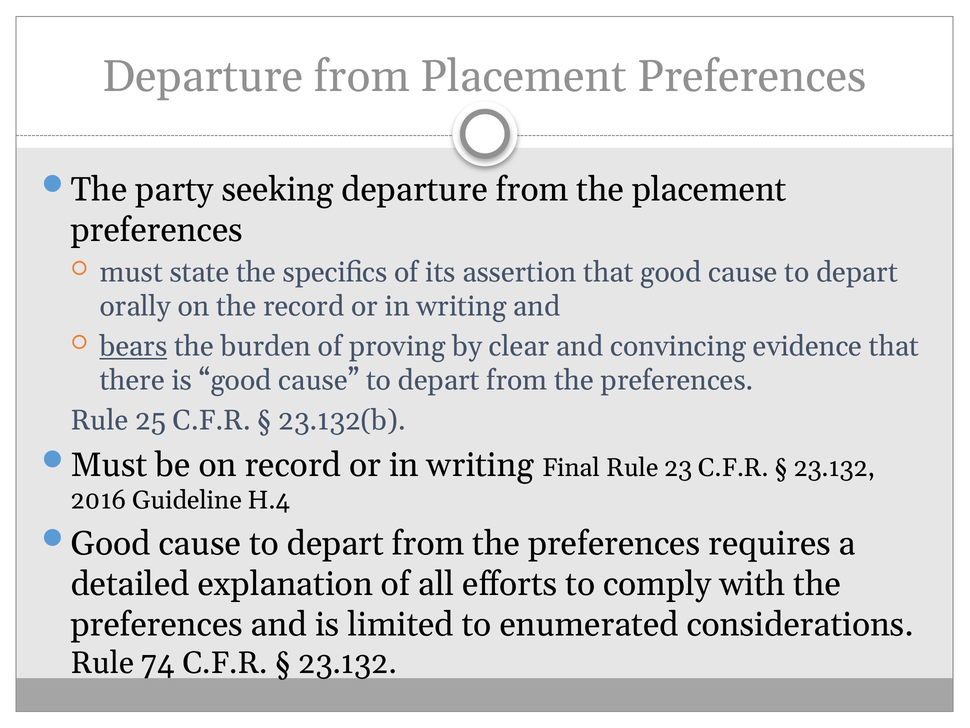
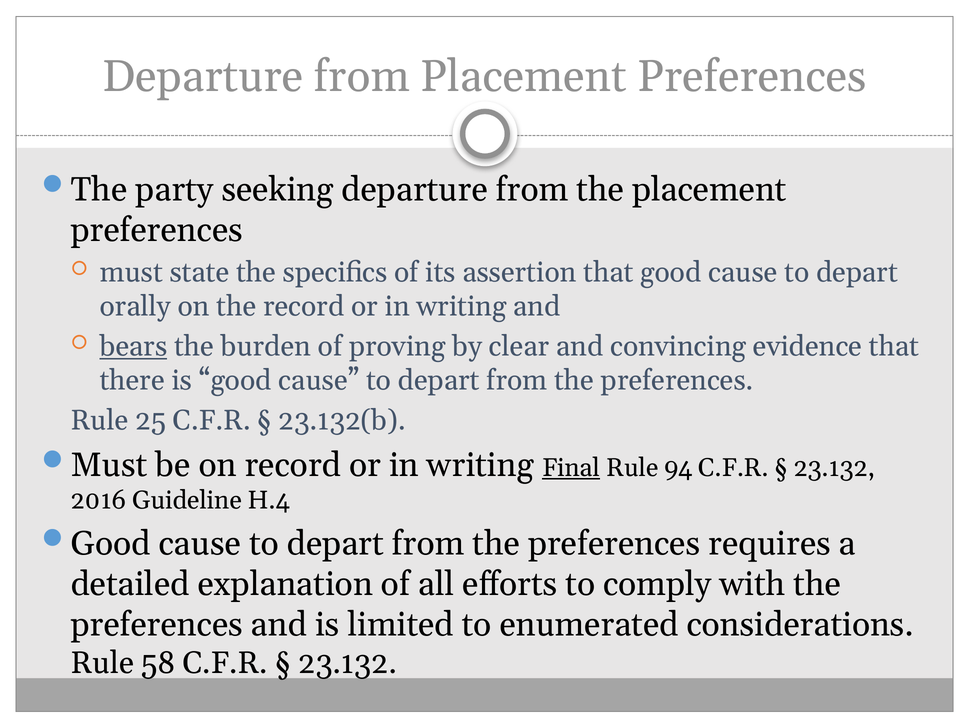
Final underline: none -> present (571, 468)
23: 23 -> 94 (679, 468)
74: 74 -> 58 (158, 663)
